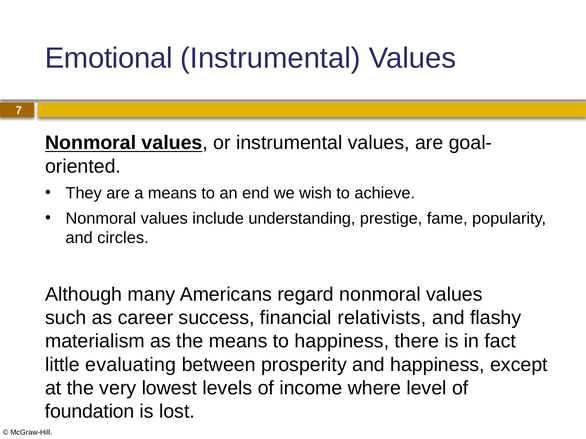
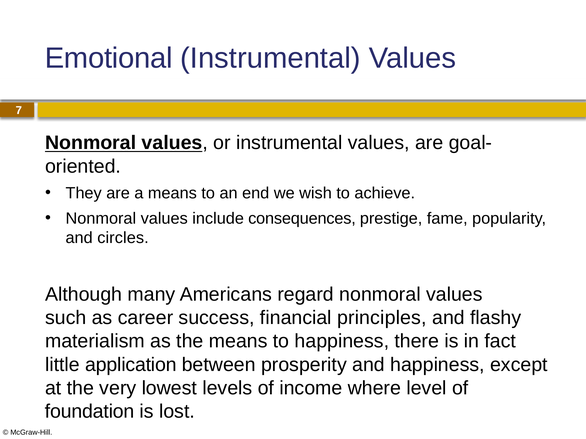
understanding: understanding -> consequences (302, 219)
relativists: relativists -> principles (382, 318)
evaluating: evaluating -> application (131, 365)
